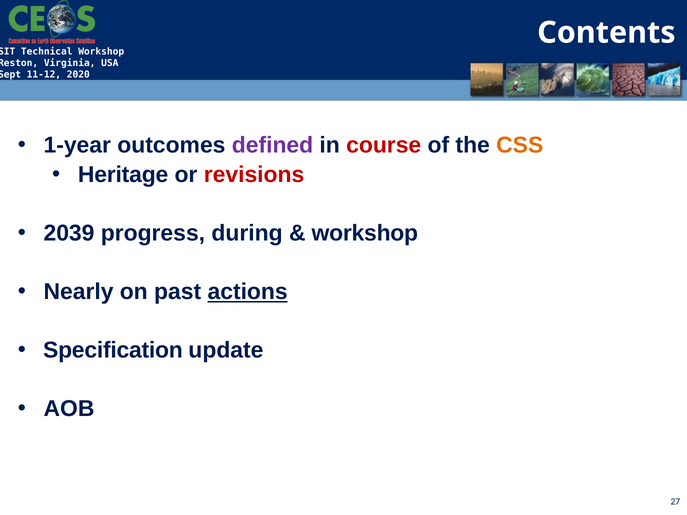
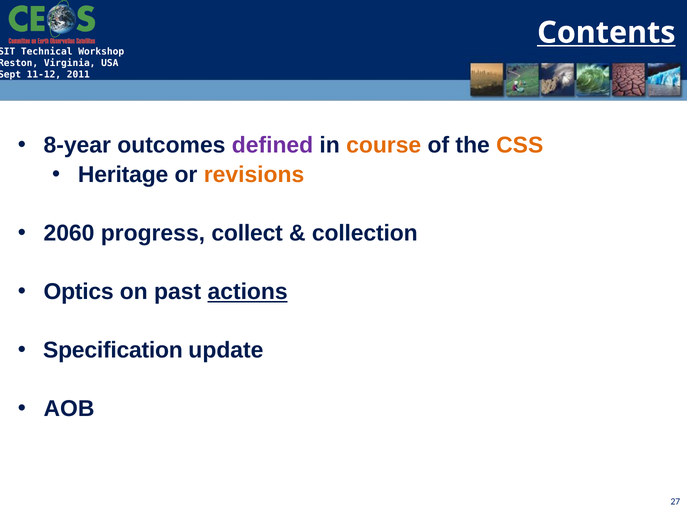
Contents underline: none -> present (606, 33)
2020: 2020 -> 2011 (78, 75)
1-year: 1-year -> 8-year (77, 145)
course colour: red -> orange (384, 145)
revisions colour: red -> orange (254, 175)
2039: 2039 -> 2060 (69, 233)
during: during -> collect (247, 233)
workshop: workshop -> collection (365, 233)
Nearly: Nearly -> Optics (79, 292)
